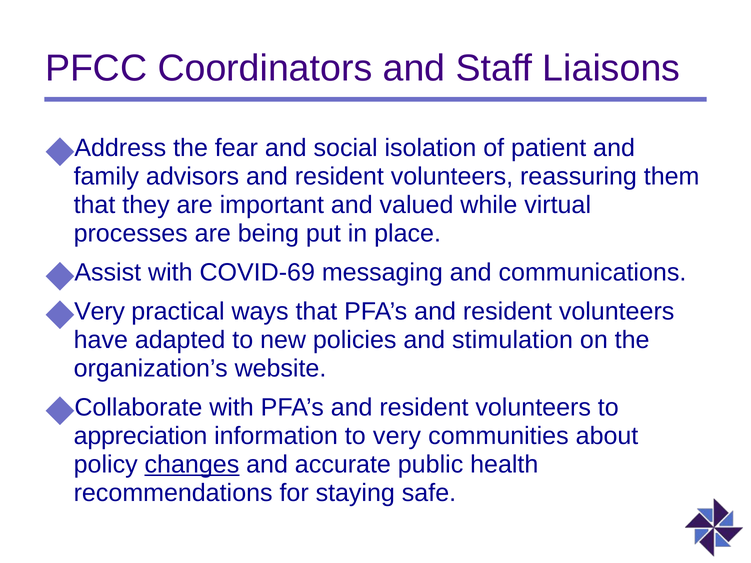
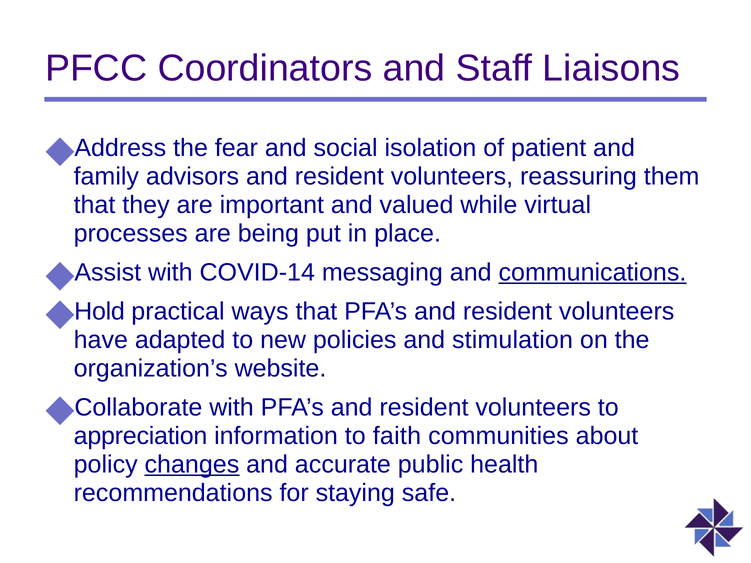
COVID-69: COVID-69 -> COVID-14 (257, 273)
communications underline: none -> present (592, 273)
Very: Very -> Hold (100, 312)
to very: very -> faith (397, 436)
